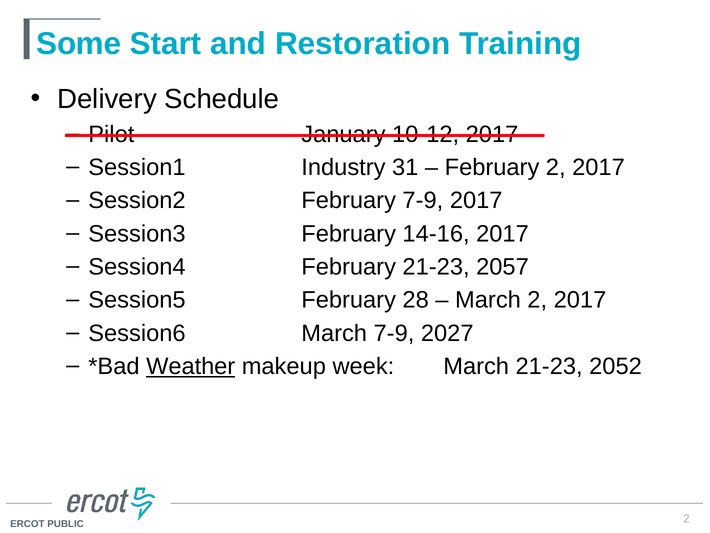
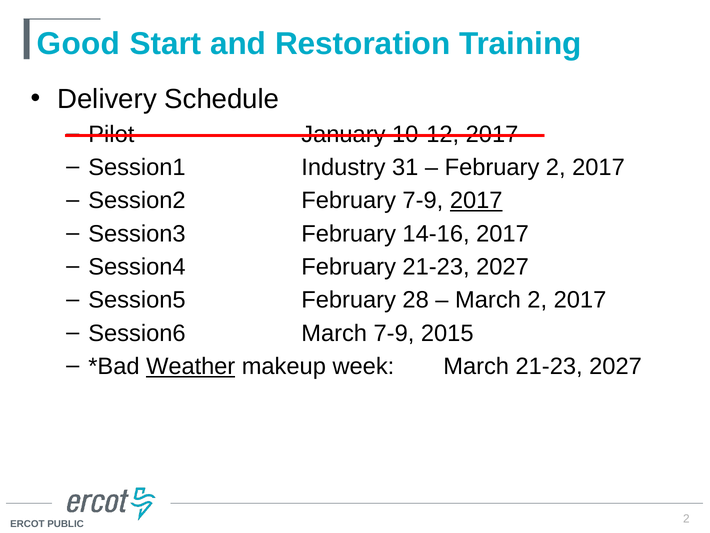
Some: Some -> Good (78, 44)
2017 underline: none -> present (476, 200)
February 21-23 2057: 2057 -> 2027 (502, 267)
2027: 2027 -> 2015 (447, 333)
March 21-23 2052: 2052 -> 2027 (616, 366)
